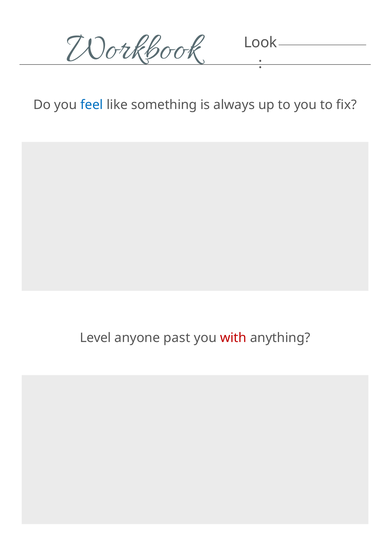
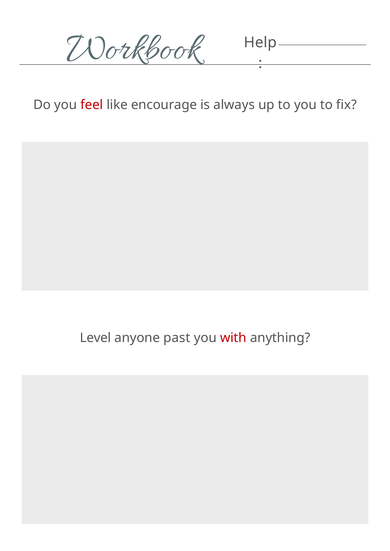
Look: Look -> Help (260, 43)
feel colour: blue -> red (92, 105)
something: something -> encourage (164, 105)
